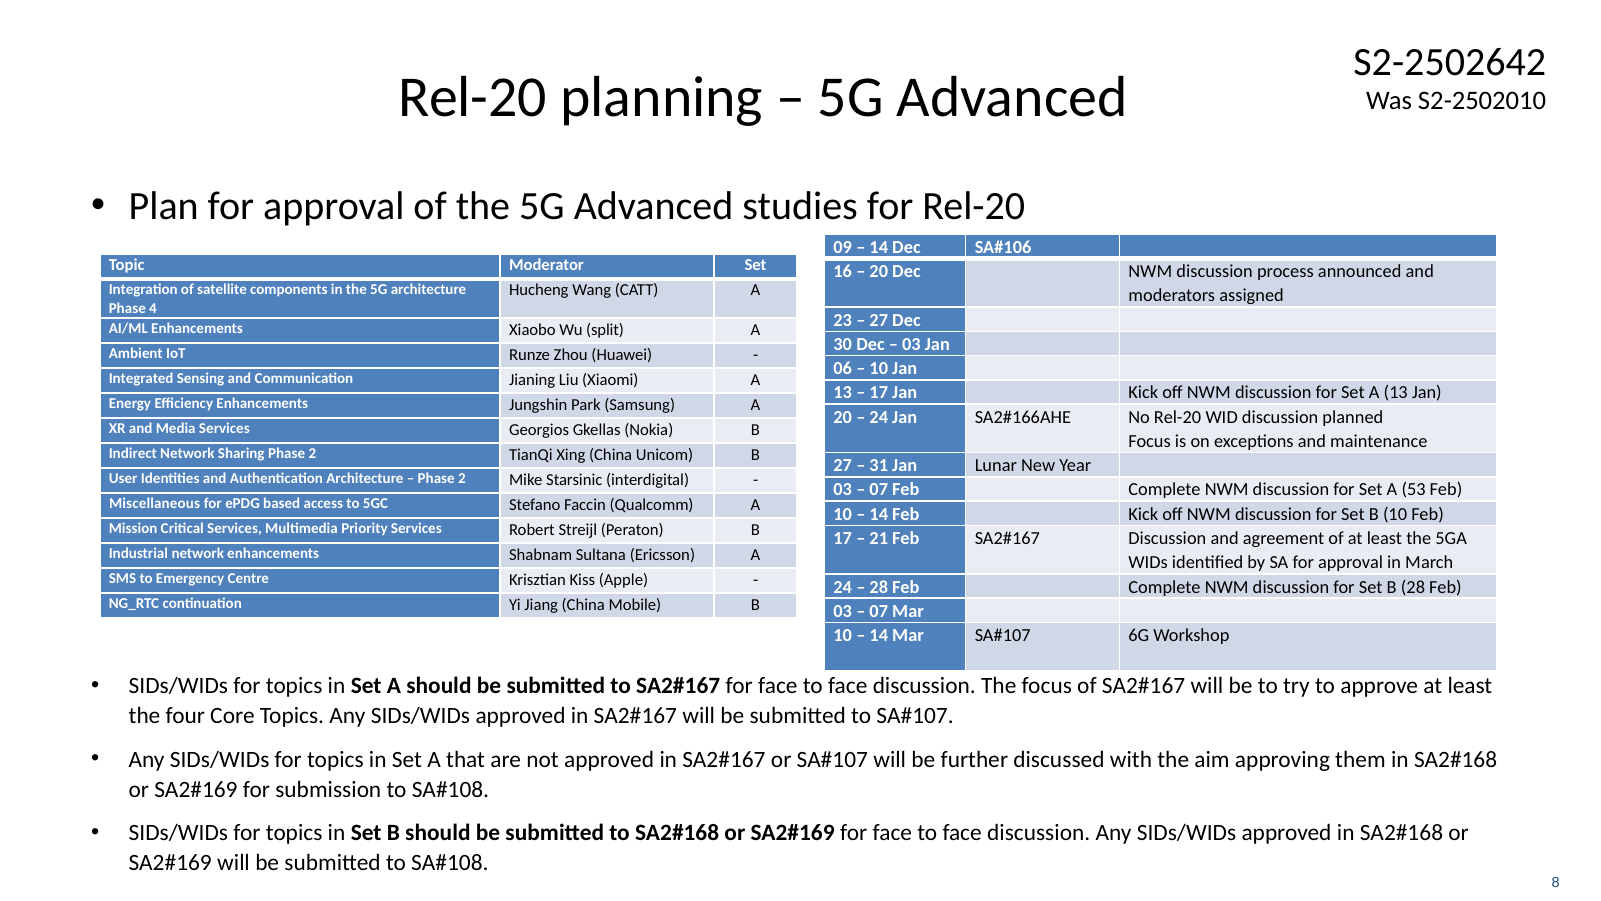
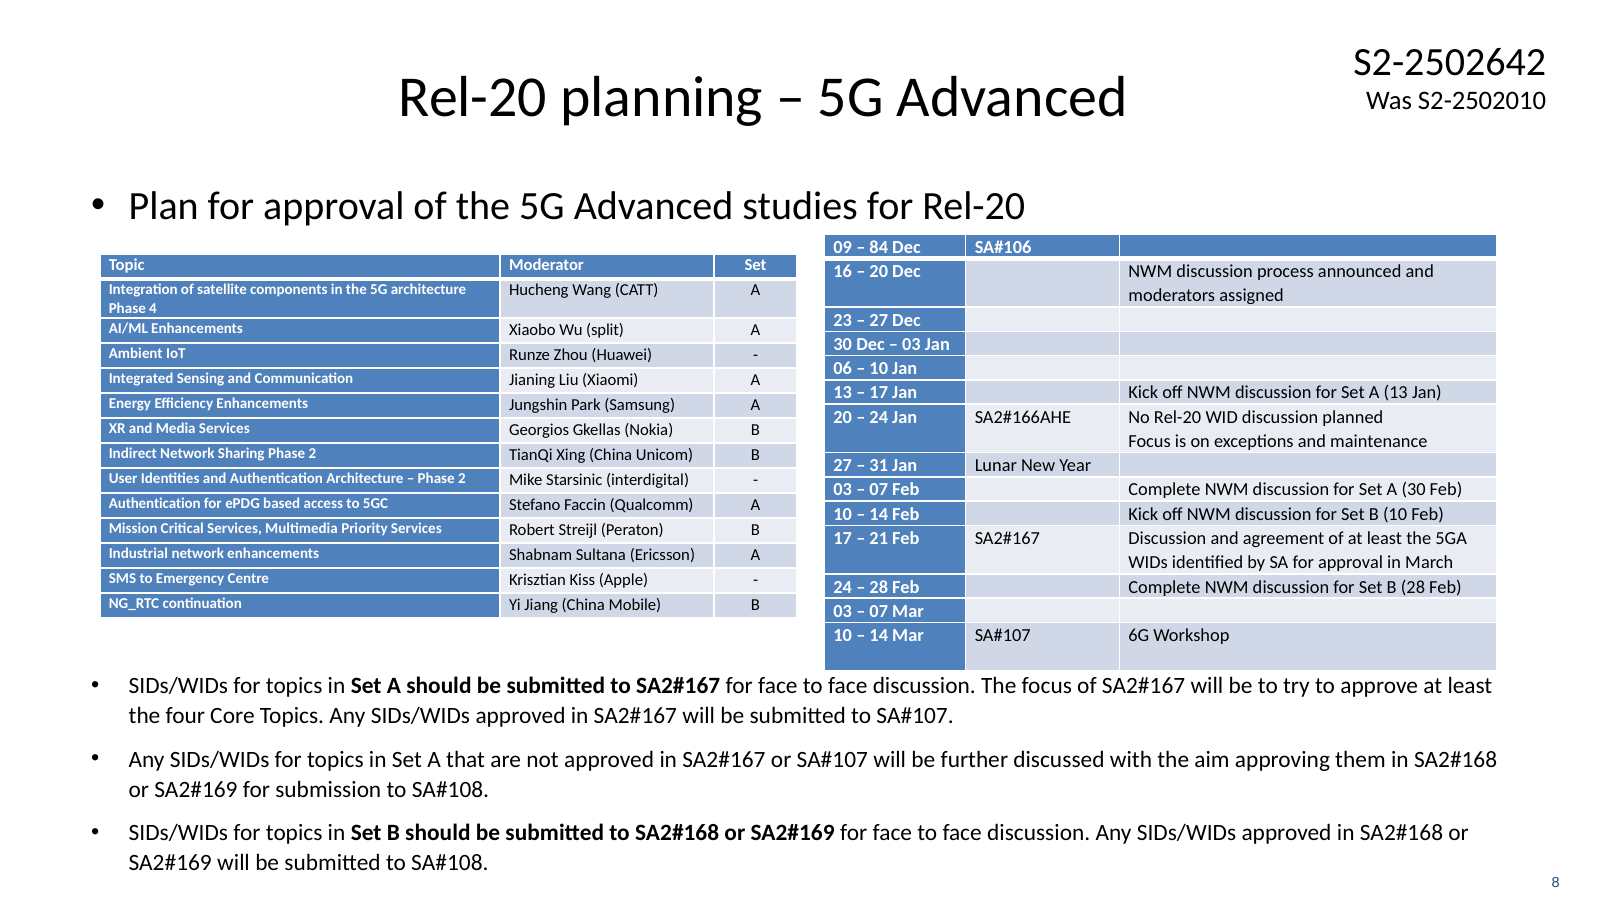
14: 14 -> 84 (879, 247)
A 53: 53 -> 30 (1414, 490)
Miscellaneous: Miscellaneous -> Authentication (155, 503)
